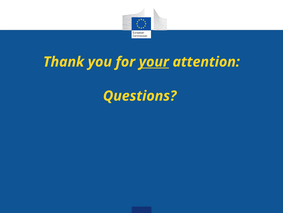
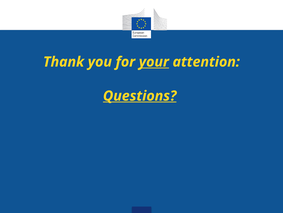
Questions underline: none -> present (140, 96)
